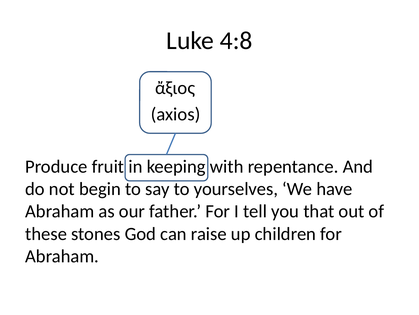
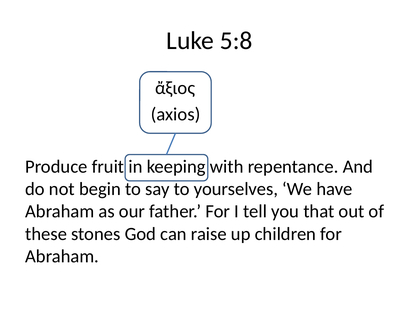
4:8: 4:8 -> 5:8 (236, 41)
